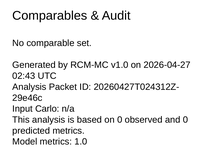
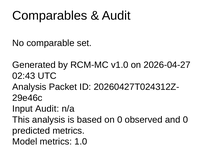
Input Carlo: Carlo -> Audit (47, 109)
